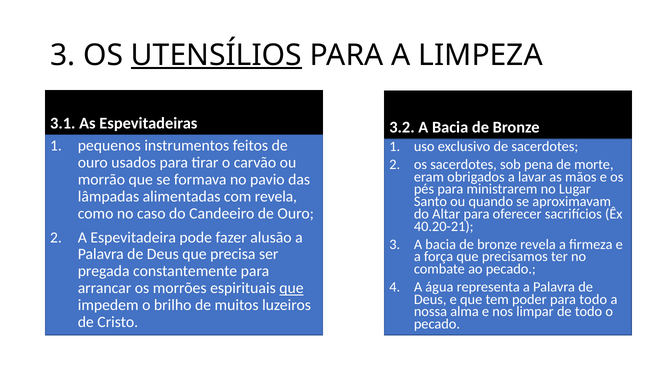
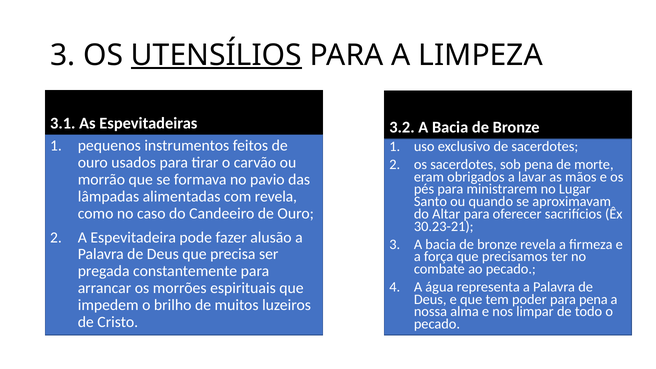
40.20-21: 40.20-21 -> 30.23-21 (444, 226)
que underline: present -> none (292, 288)
para todo: todo -> pena (593, 299)
